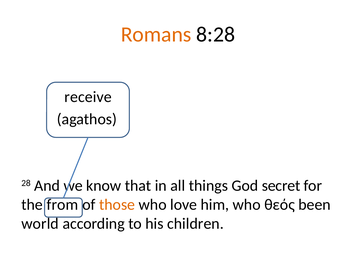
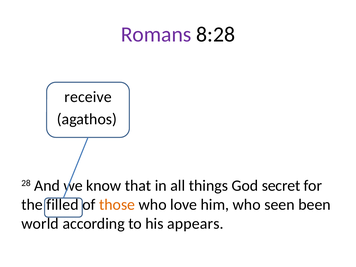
Romans colour: orange -> purple (156, 34)
from: from -> filled (63, 205)
θεός: θεός -> seen (279, 205)
children: children -> appears (195, 224)
